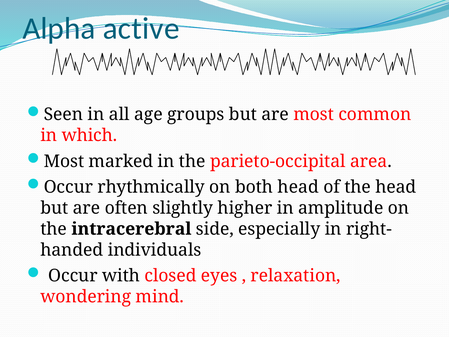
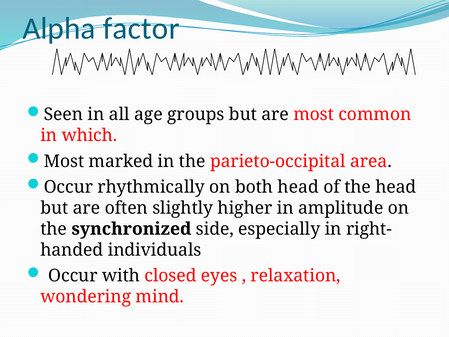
active: active -> factor (141, 28)
intracerebral: intracerebral -> synchronized (131, 229)
